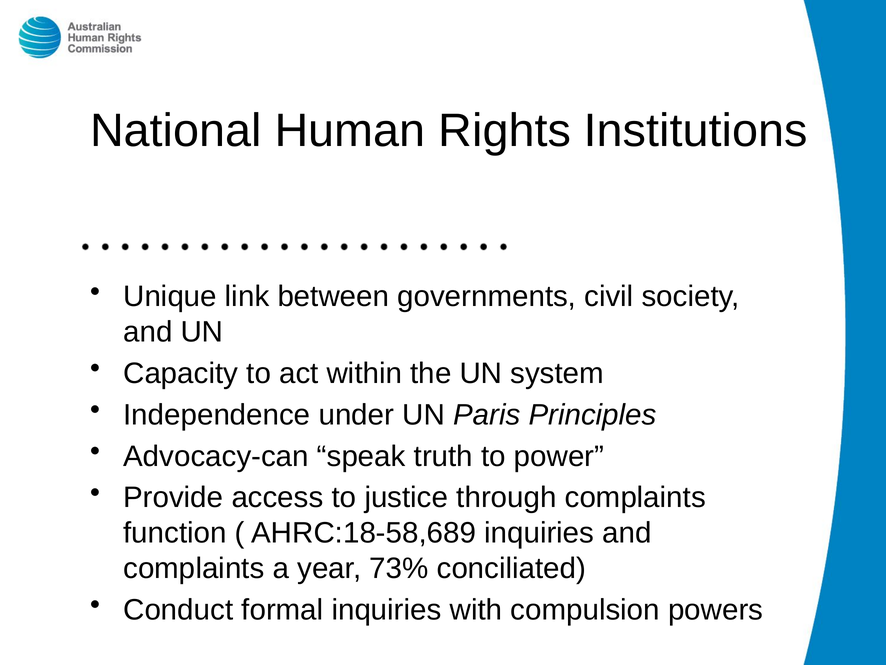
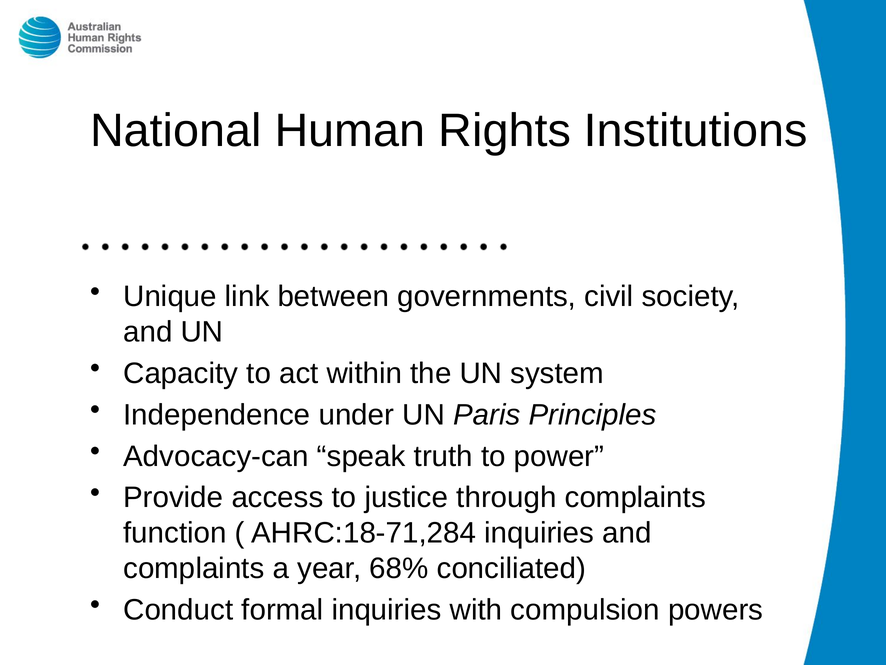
AHRC:18-58,689: AHRC:18-58,689 -> AHRC:18-71,284 (364, 533)
73%: 73% -> 68% (399, 568)
